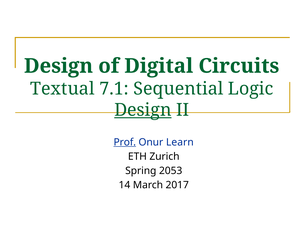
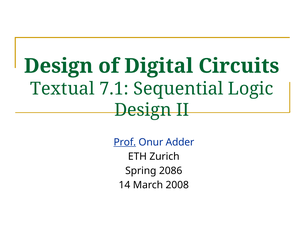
Design underline: present -> none (143, 110)
Learn: Learn -> Adder (180, 142)
2053: 2053 -> 2086 (171, 170)
2017: 2017 -> 2008 (177, 185)
